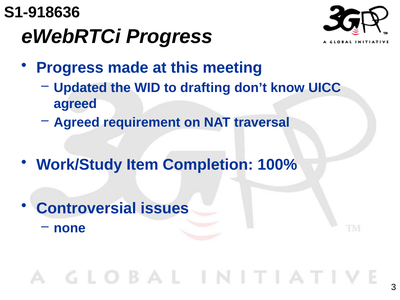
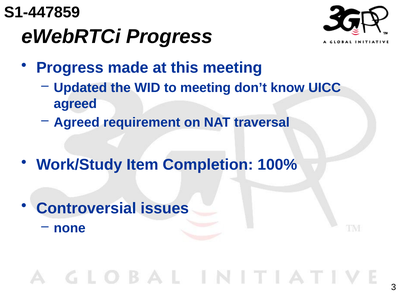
S1-918636: S1-918636 -> S1-447859 (42, 12)
to drafting: drafting -> meeting (205, 88)
